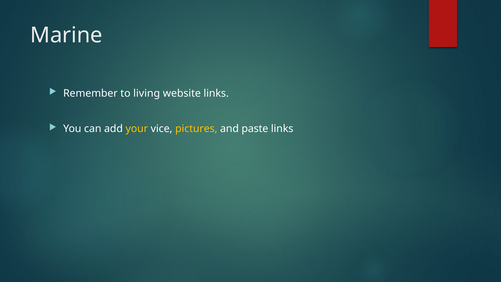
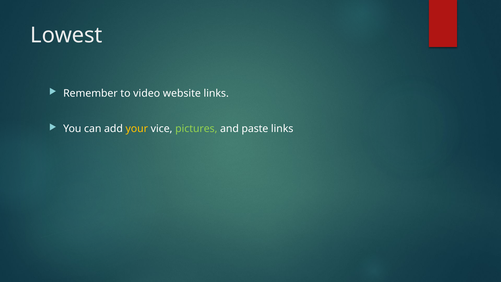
Marine: Marine -> Lowest (66, 35)
living: living -> video (147, 93)
pictures colour: yellow -> light green (196, 129)
